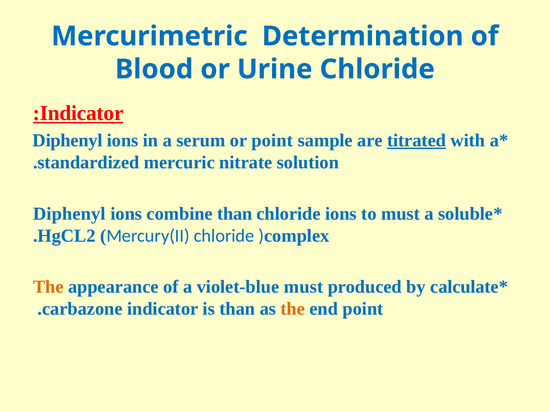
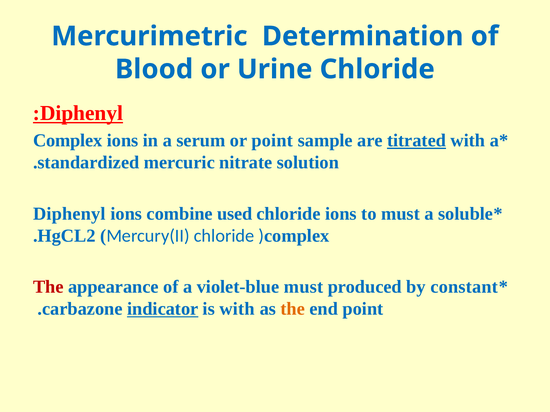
Indicator: Indicator -> Diphenyl (82, 113)
Diphenyl: Diphenyl -> Complex (68, 141)
combine than: than -> used (235, 214)
The colour: orange -> red (48, 287)
calculate: calculate -> constant (464, 287)
indicator underline: none -> present (163, 309)
is than: than -> with (237, 309)
